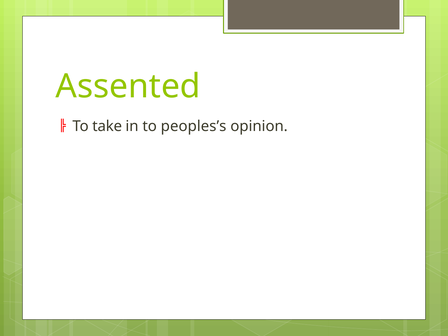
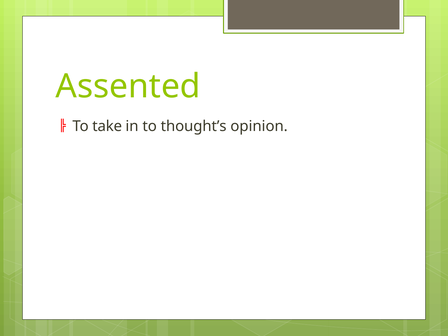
peoples’s: peoples’s -> thought’s (194, 126)
